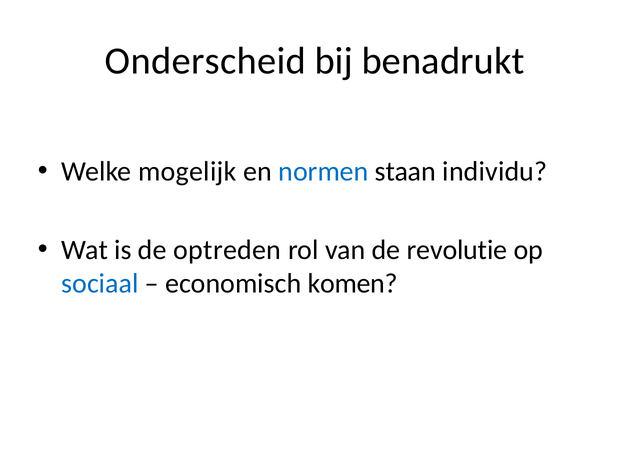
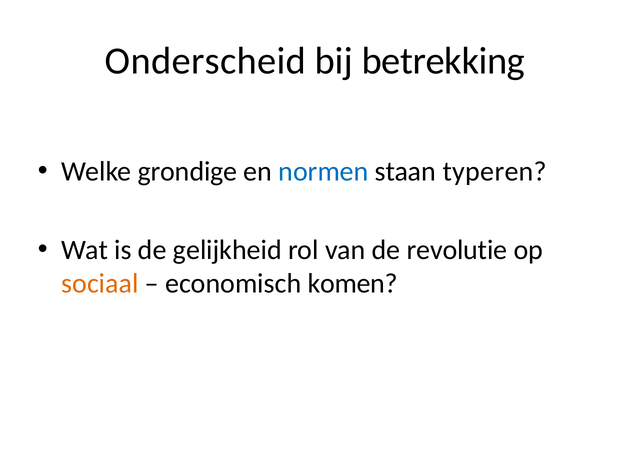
benadrukt: benadrukt -> betrekking (443, 61)
mogelijk: mogelijk -> grondige (187, 171)
individu: individu -> typeren (495, 171)
optreden: optreden -> gelijkheid (227, 250)
sociaal colour: blue -> orange (100, 283)
